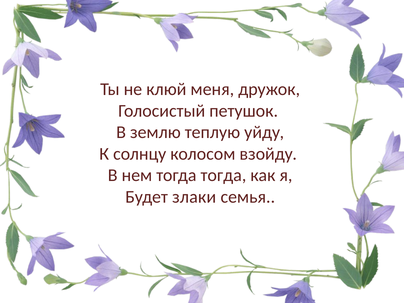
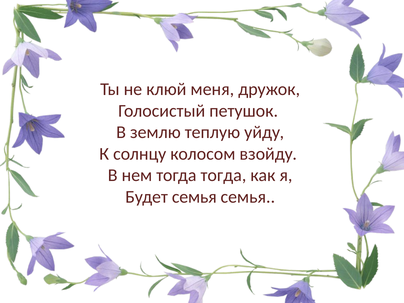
Будет злаки: злаки -> семья (194, 197)
